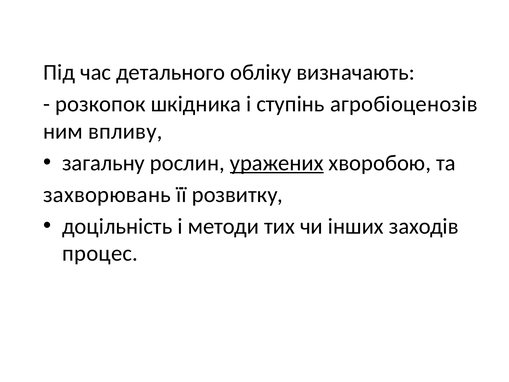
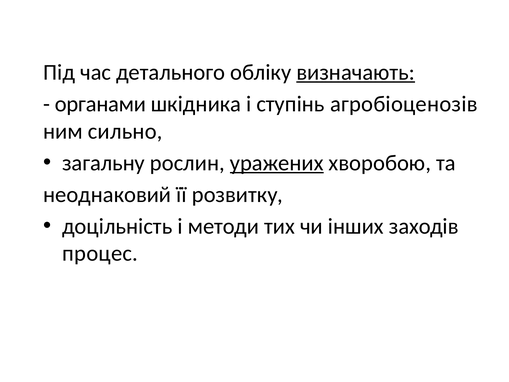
визначають underline: none -> present (356, 72)
розкопок: розкопок -> органами (101, 104)
впливу: впливу -> сильно (125, 131)
захворювань: захворювань -> неоднаковий (107, 194)
